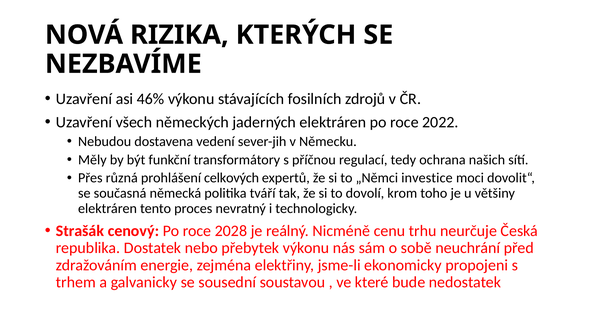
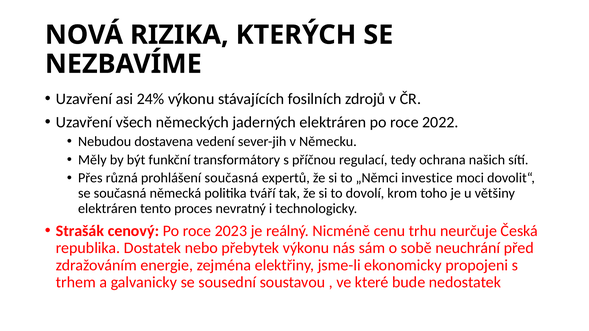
46%: 46% -> 24% (151, 99)
prohlášení celkových: celkových -> současná (231, 178)
2028: 2028 -> 2023 (231, 231)
